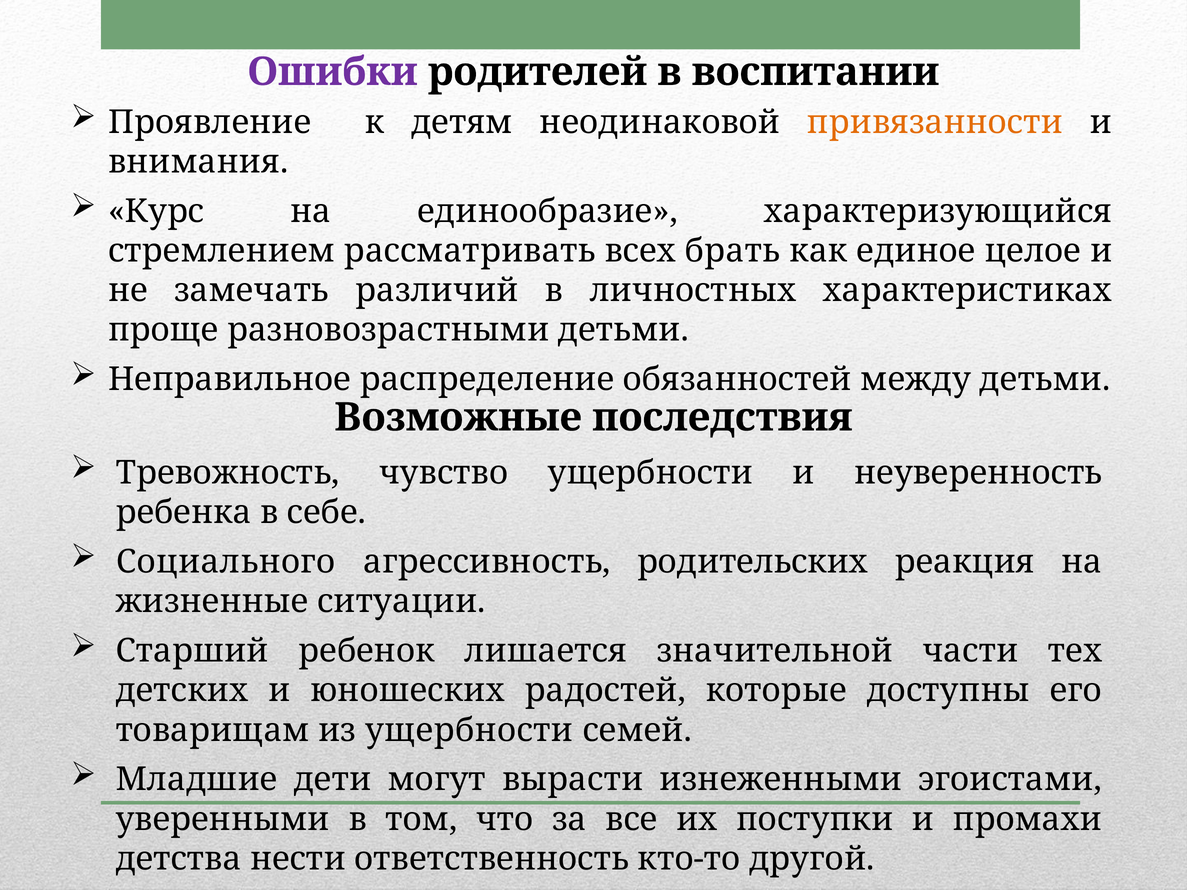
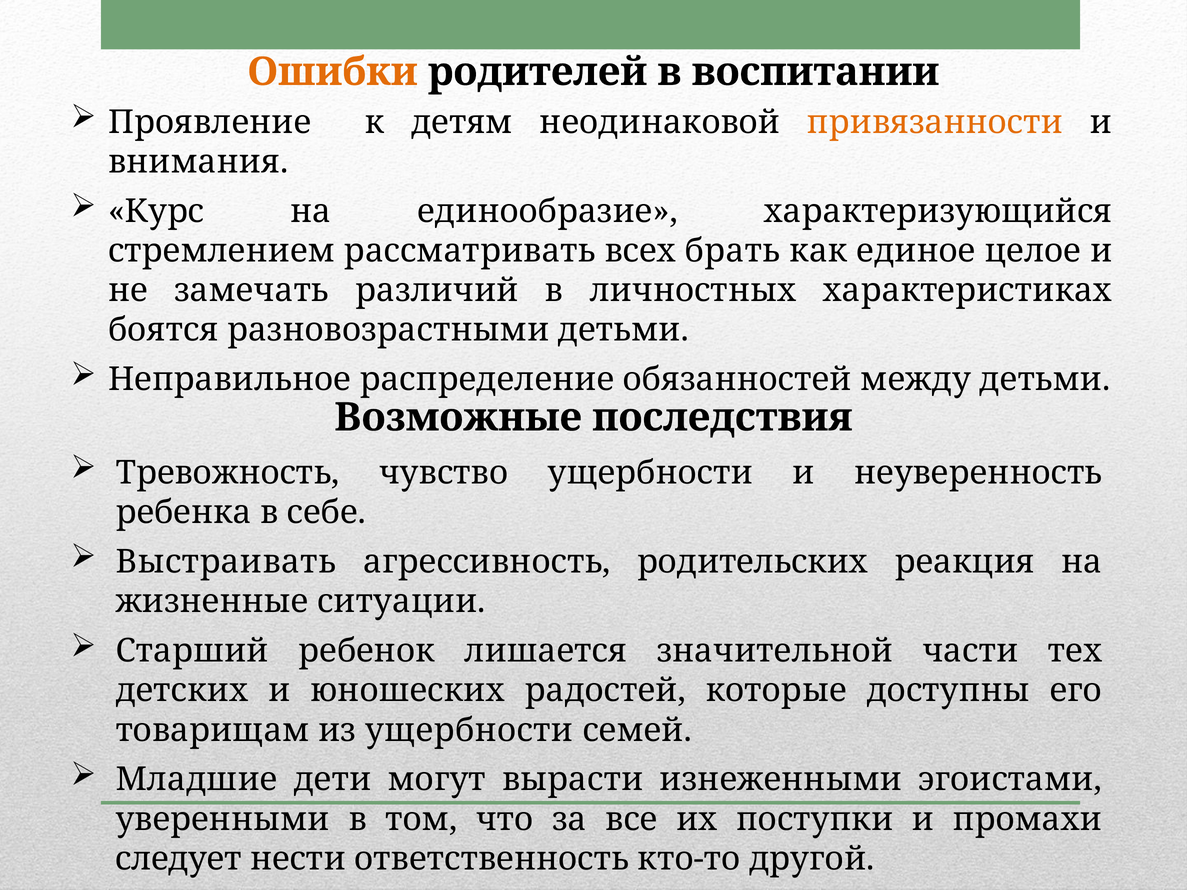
Ошибки colour: purple -> orange (333, 72)
проще: проще -> боятся (163, 330)
Социального: Социального -> Выстраивать (226, 562)
детства: детства -> следует (179, 859)
